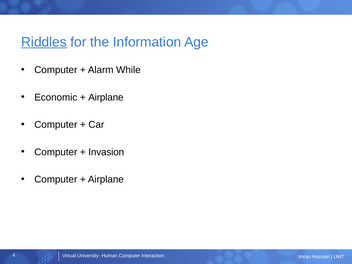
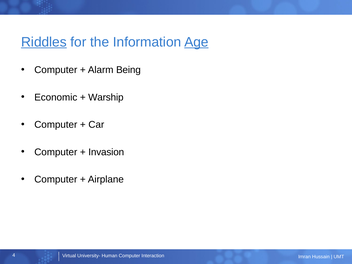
Age underline: none -> present (196, 42)
While: While -> Being (128, 70)
Airplane: Airplane -> Warship (106, 97)
